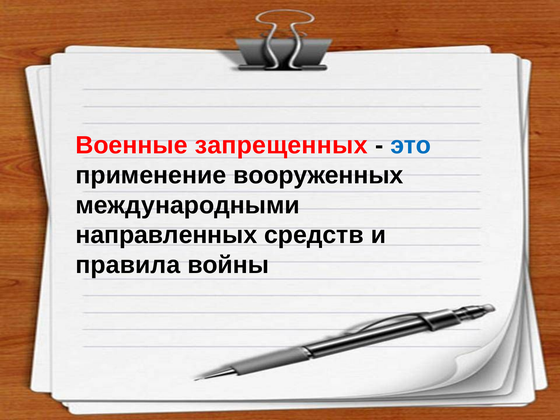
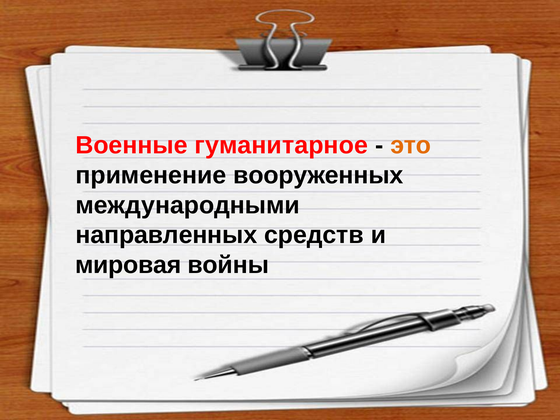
запрещенных: запрещенных -> гуманитарное (281, 145)
это colour: blue -> orange (411, 145)
правила: правила -> мировая (128, 265)
